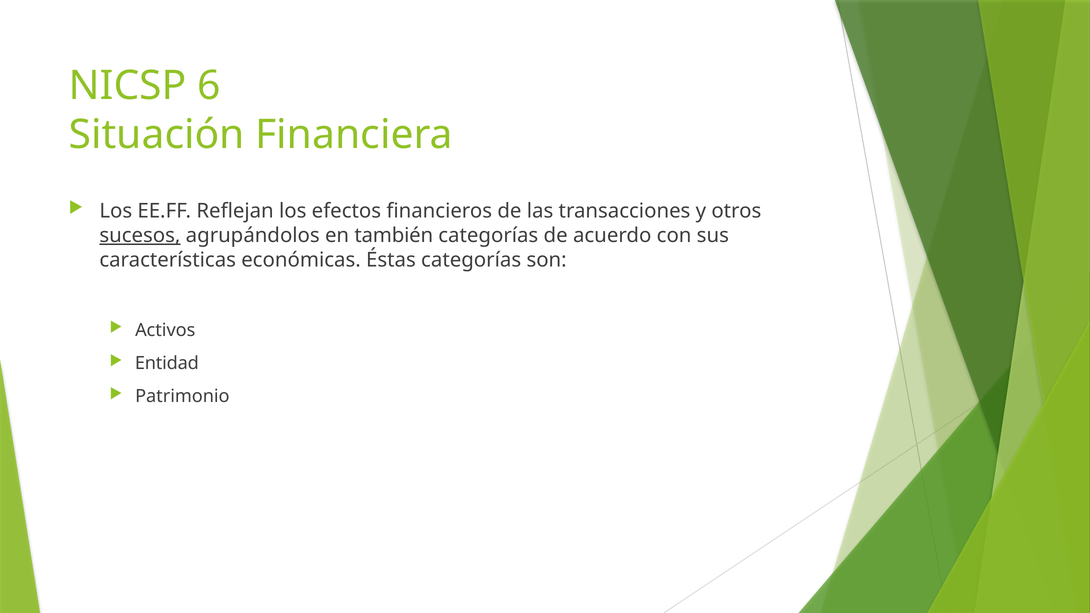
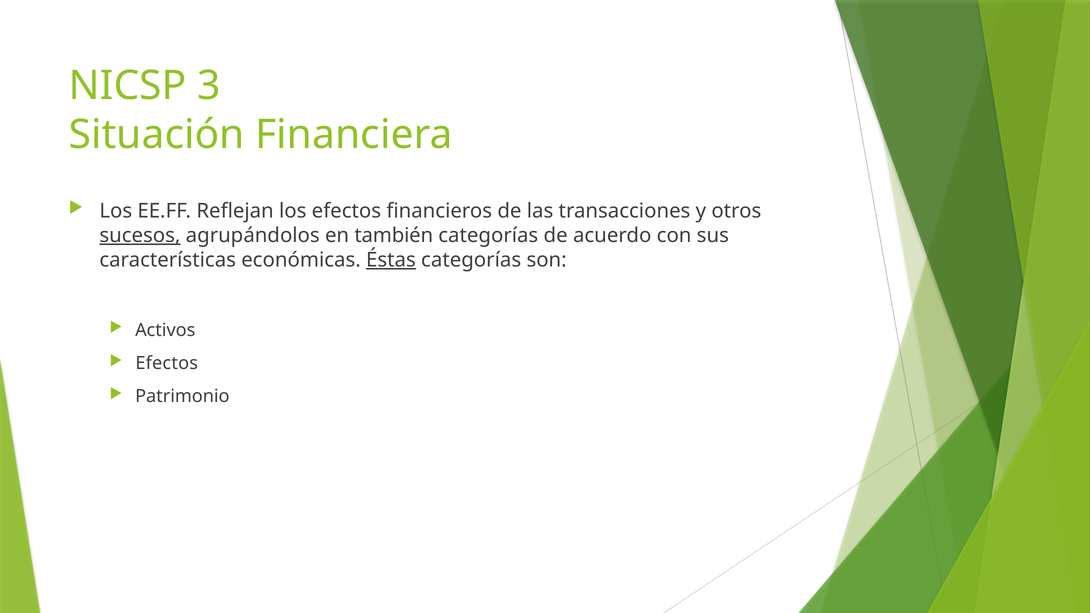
6: 6 -> 3 (209, 86)
Éstas underline: none -> present (391, 260)
Entidad: Entidad -> Efectos (167, 363)
